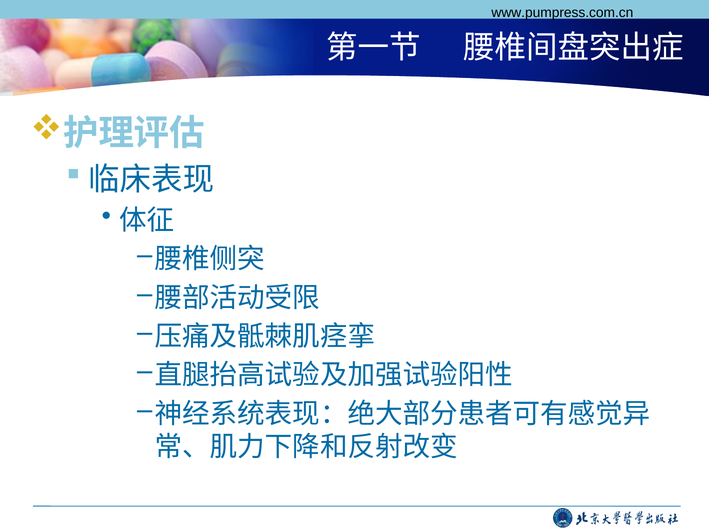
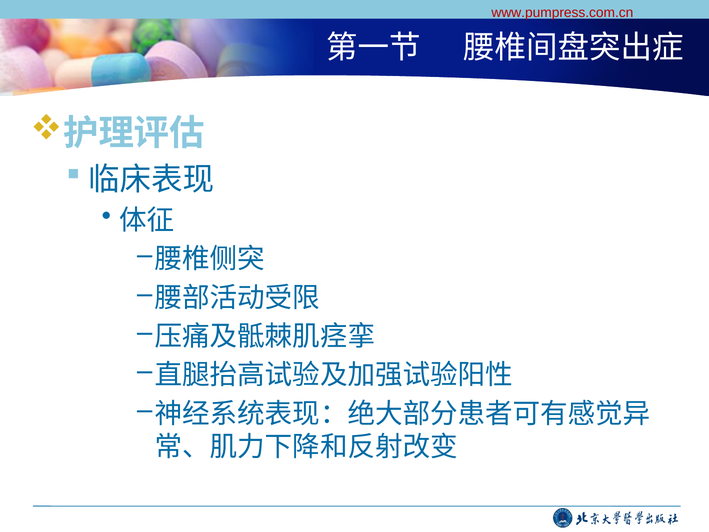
www.pumpress.com.cn colour: black -> red (562, 13)
